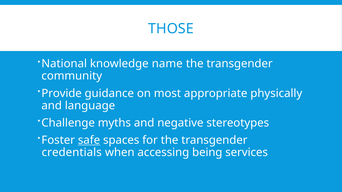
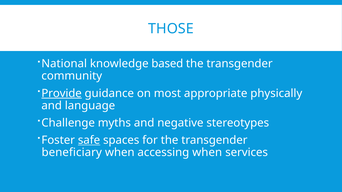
name: name -> based (167, 64)
Provide underline: none -> present (62, 93)
credentials: credentials -> beneficiary (72, 153)
accessing being: being -> when (207, 153)
